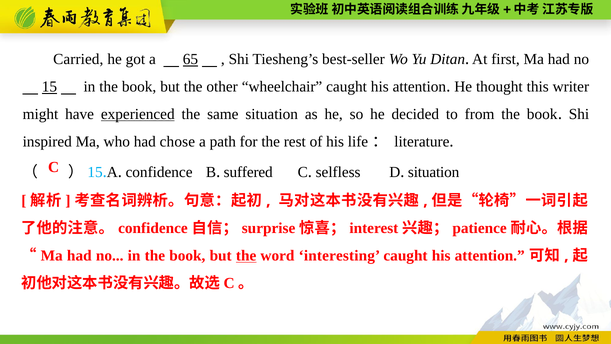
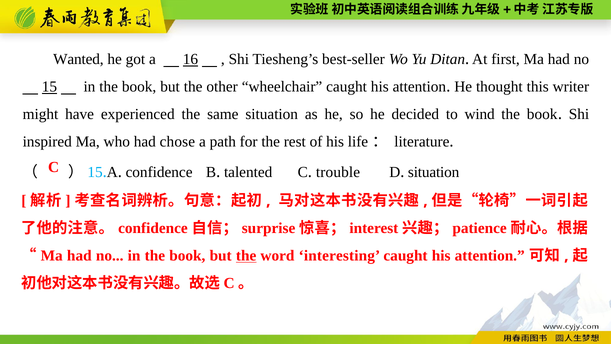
Carried: Carried -> Wanted (78, 59)
65: 65 -> 16 (190, 59)
experienced underline: present -> none (138, 114)
from: from -> wind (480, 114)
suffered: suffered -> talented (248, 172)
selfless: selfless -> trouble (338, 172)
